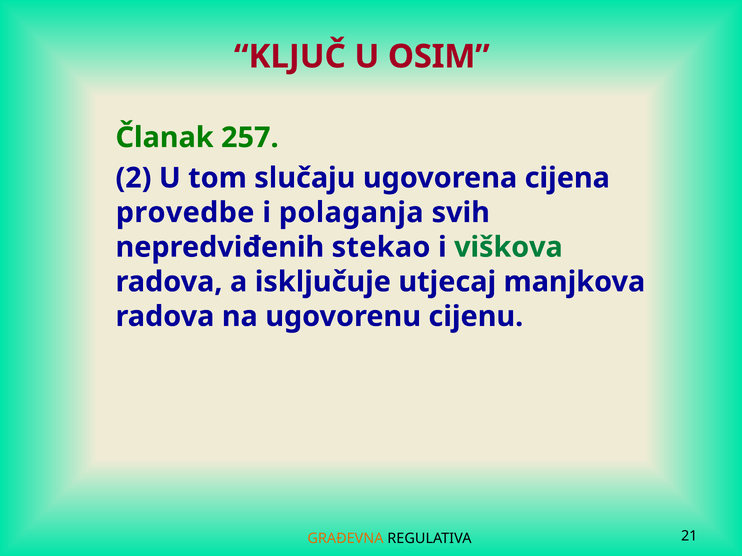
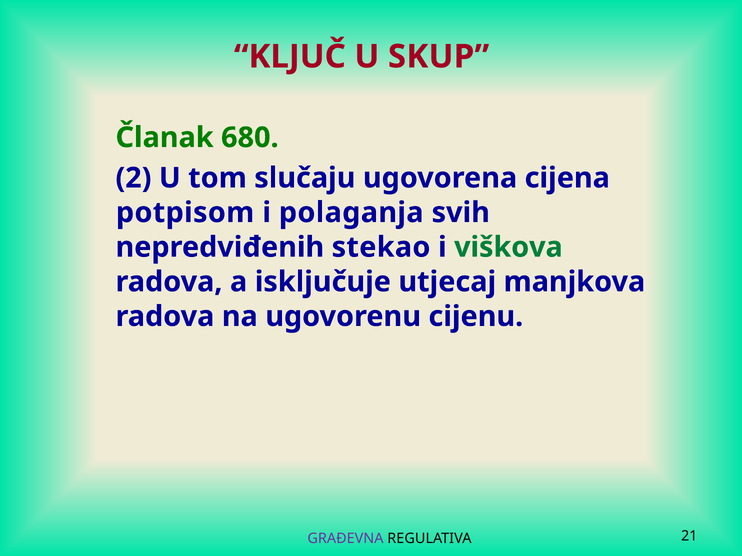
OSIM: OSIM -> SKUP (439, 57)
257: 257 -> 680 (250, 138)
provedbe: provedbe -> potpisom (185, 213)
GRAĐEVNA colour: orange -> purple (345, 539)
